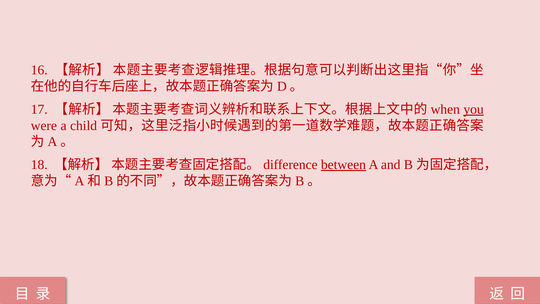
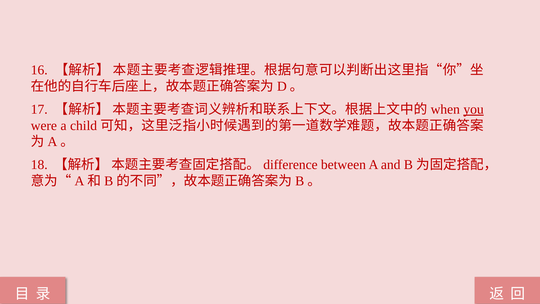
between underline: present -> none (343, 165)
